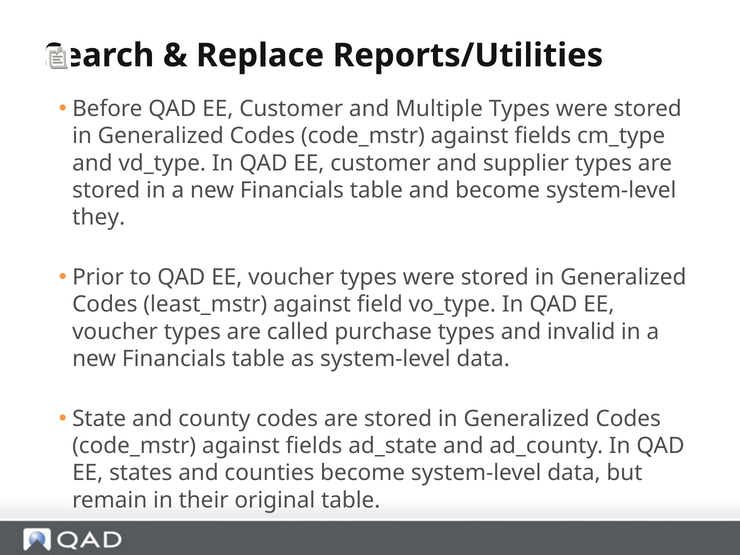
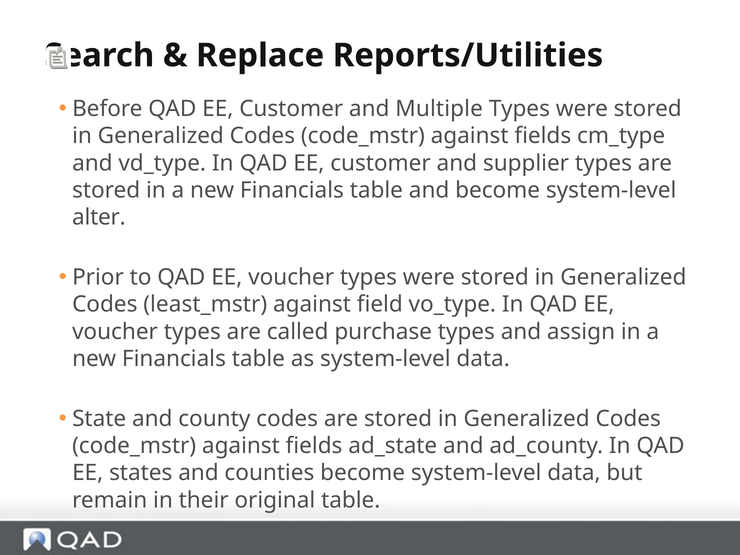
they: they -> alter (99, 217)
invalid: invalid -> assign (581, 332)
